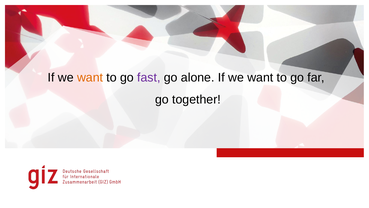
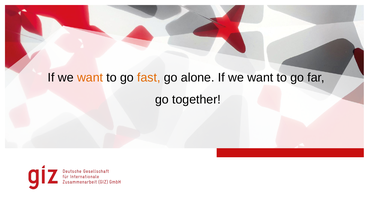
fast colour: purple -> orange (149, 77)
